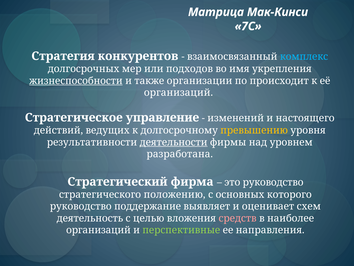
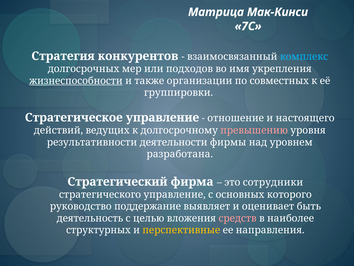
происходит: происходит -> совместных (279, 81)
организаций: организаций -> группировки (178, 92)
изменений: изменений -> отношение (236, 118)
превышению colour: yellow -> pink (254, 130)
деятельности underline: present -> none (174, 142)
это руководство: руководство -> сотрудники (273, 182)
стратегического положению: положению -> управление (175, 194)
схем: схем -> быть (309, 206)
организаций: организаций -> структурных (98, 230)
перспективные colour: light green -> yellow (181, 230)
